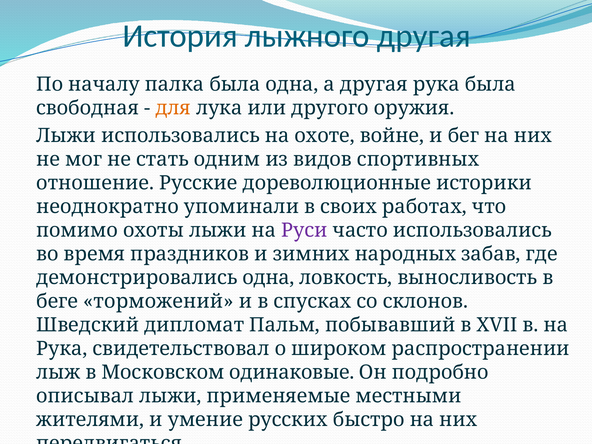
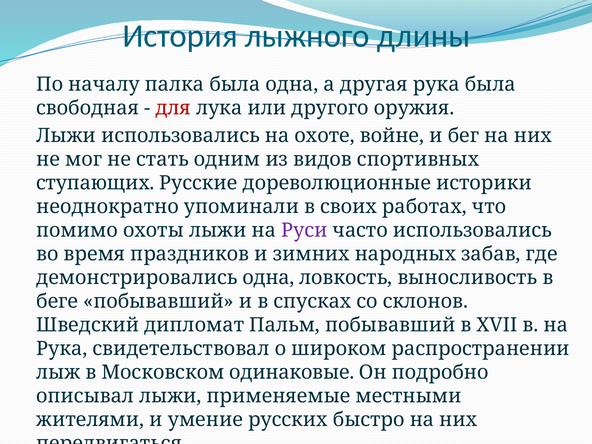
лыжного другая: другая -> длины (424, 36)
для colour: orange -> red (173, 108)
отношение: отношение -> ступающих (95, 183)
беге торможений: торможений -> побывавший (159, 301)
